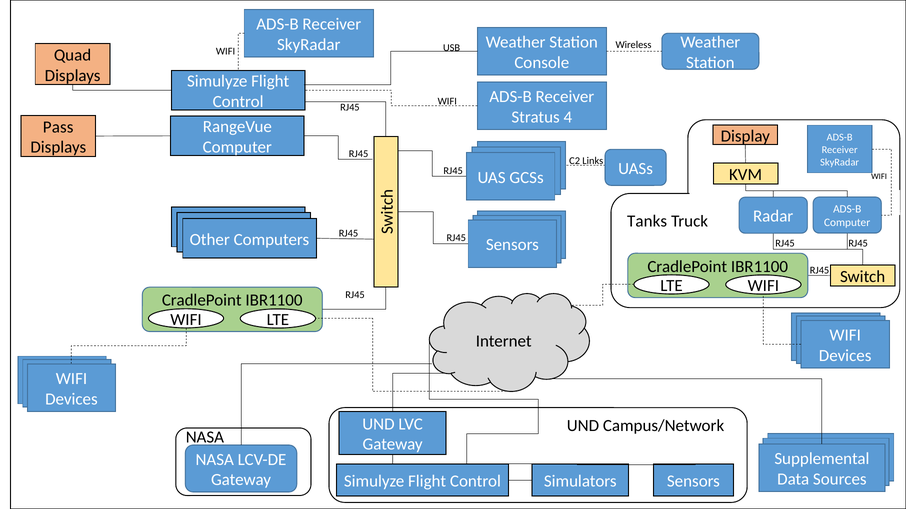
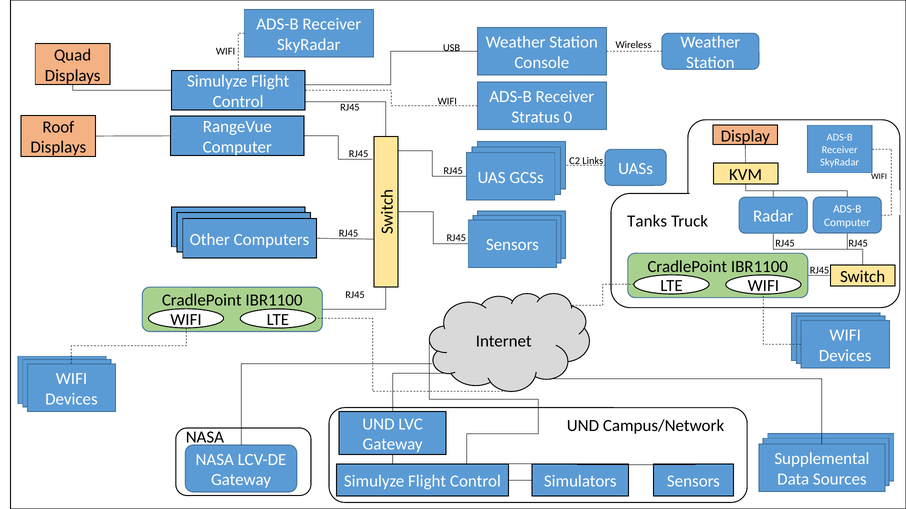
4: 4 -> 0 (568, 117)
Pass: Pass -> Roof (58, 127)
